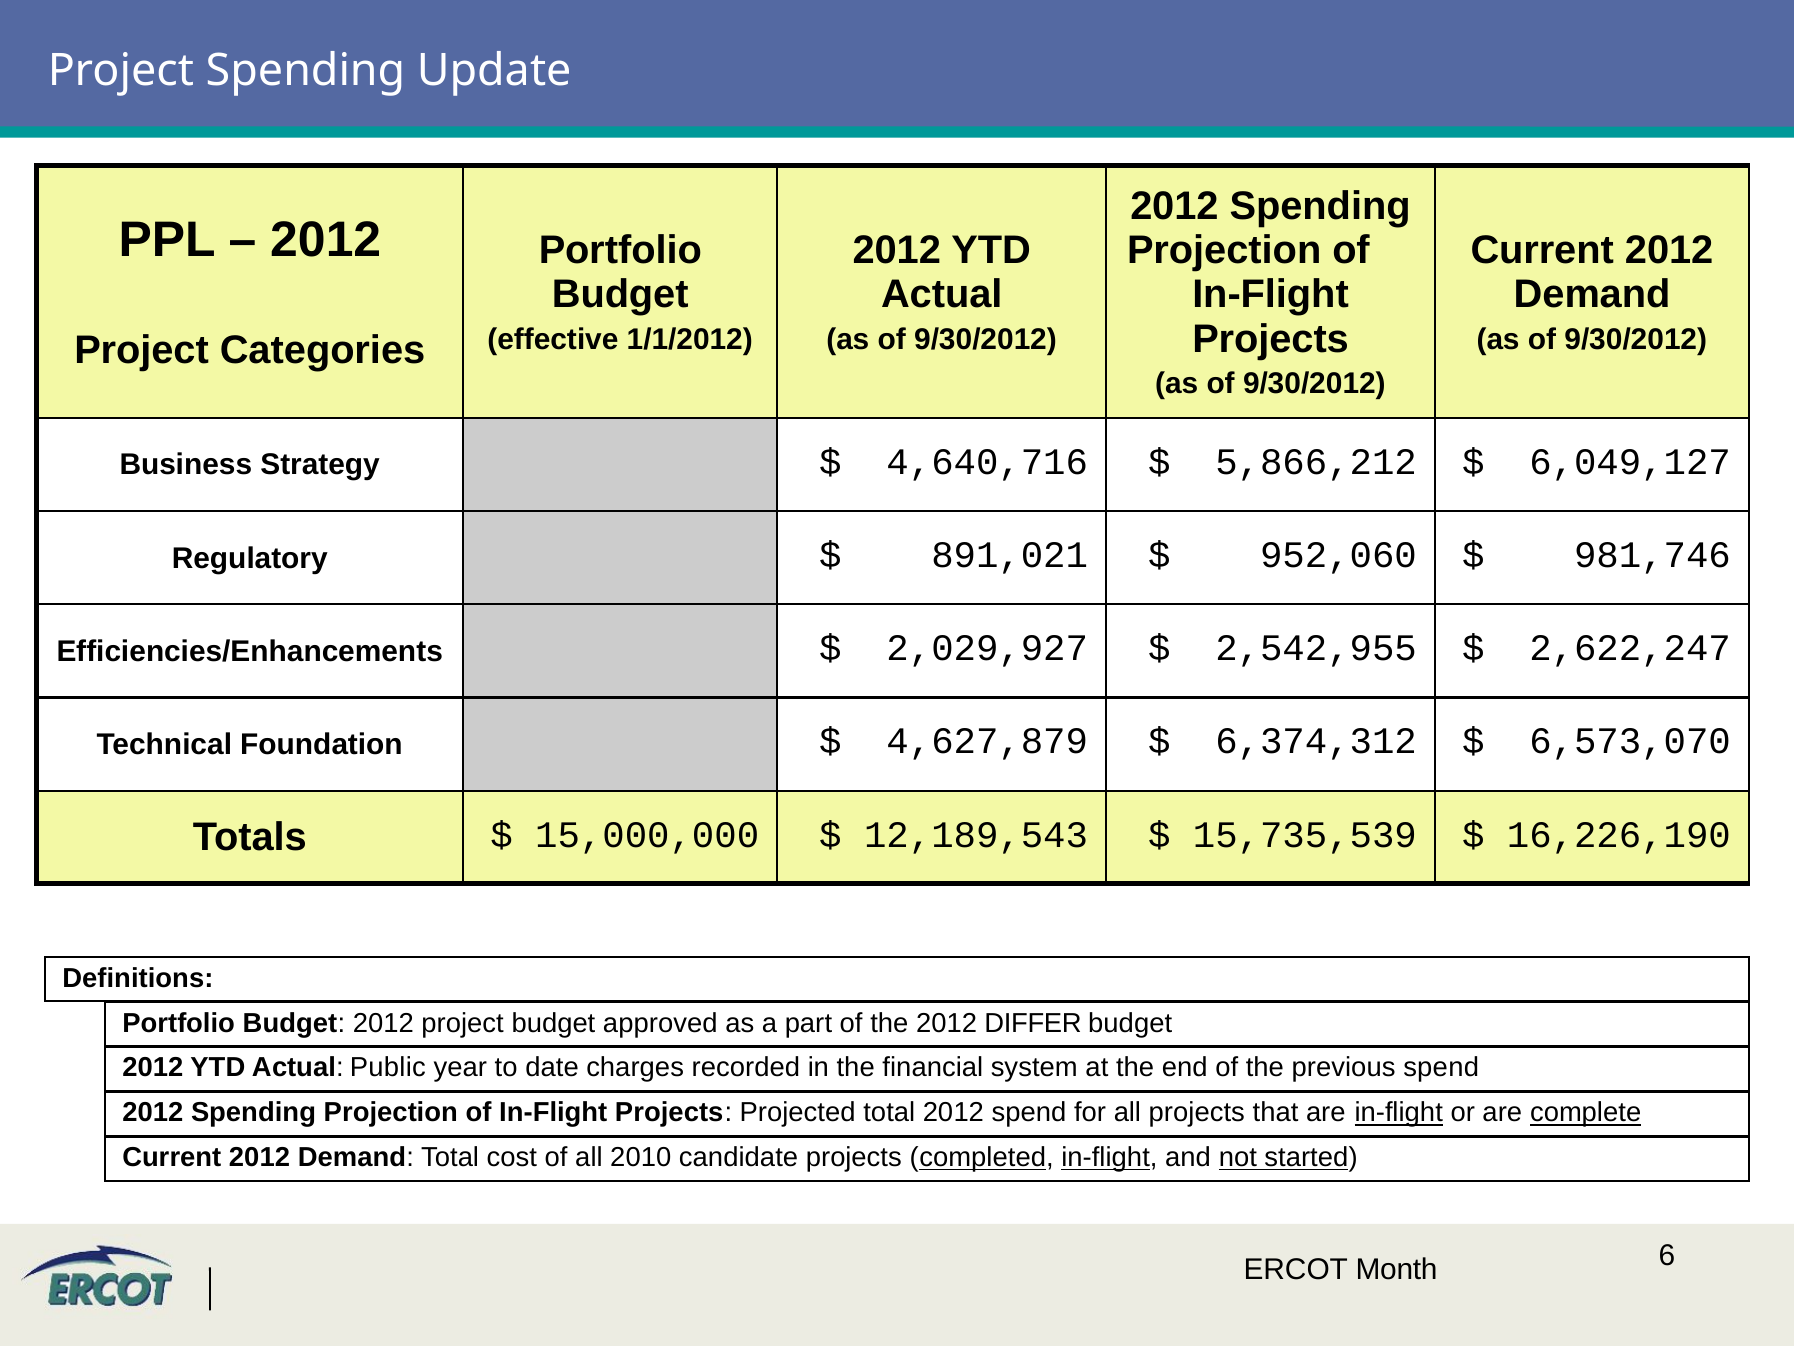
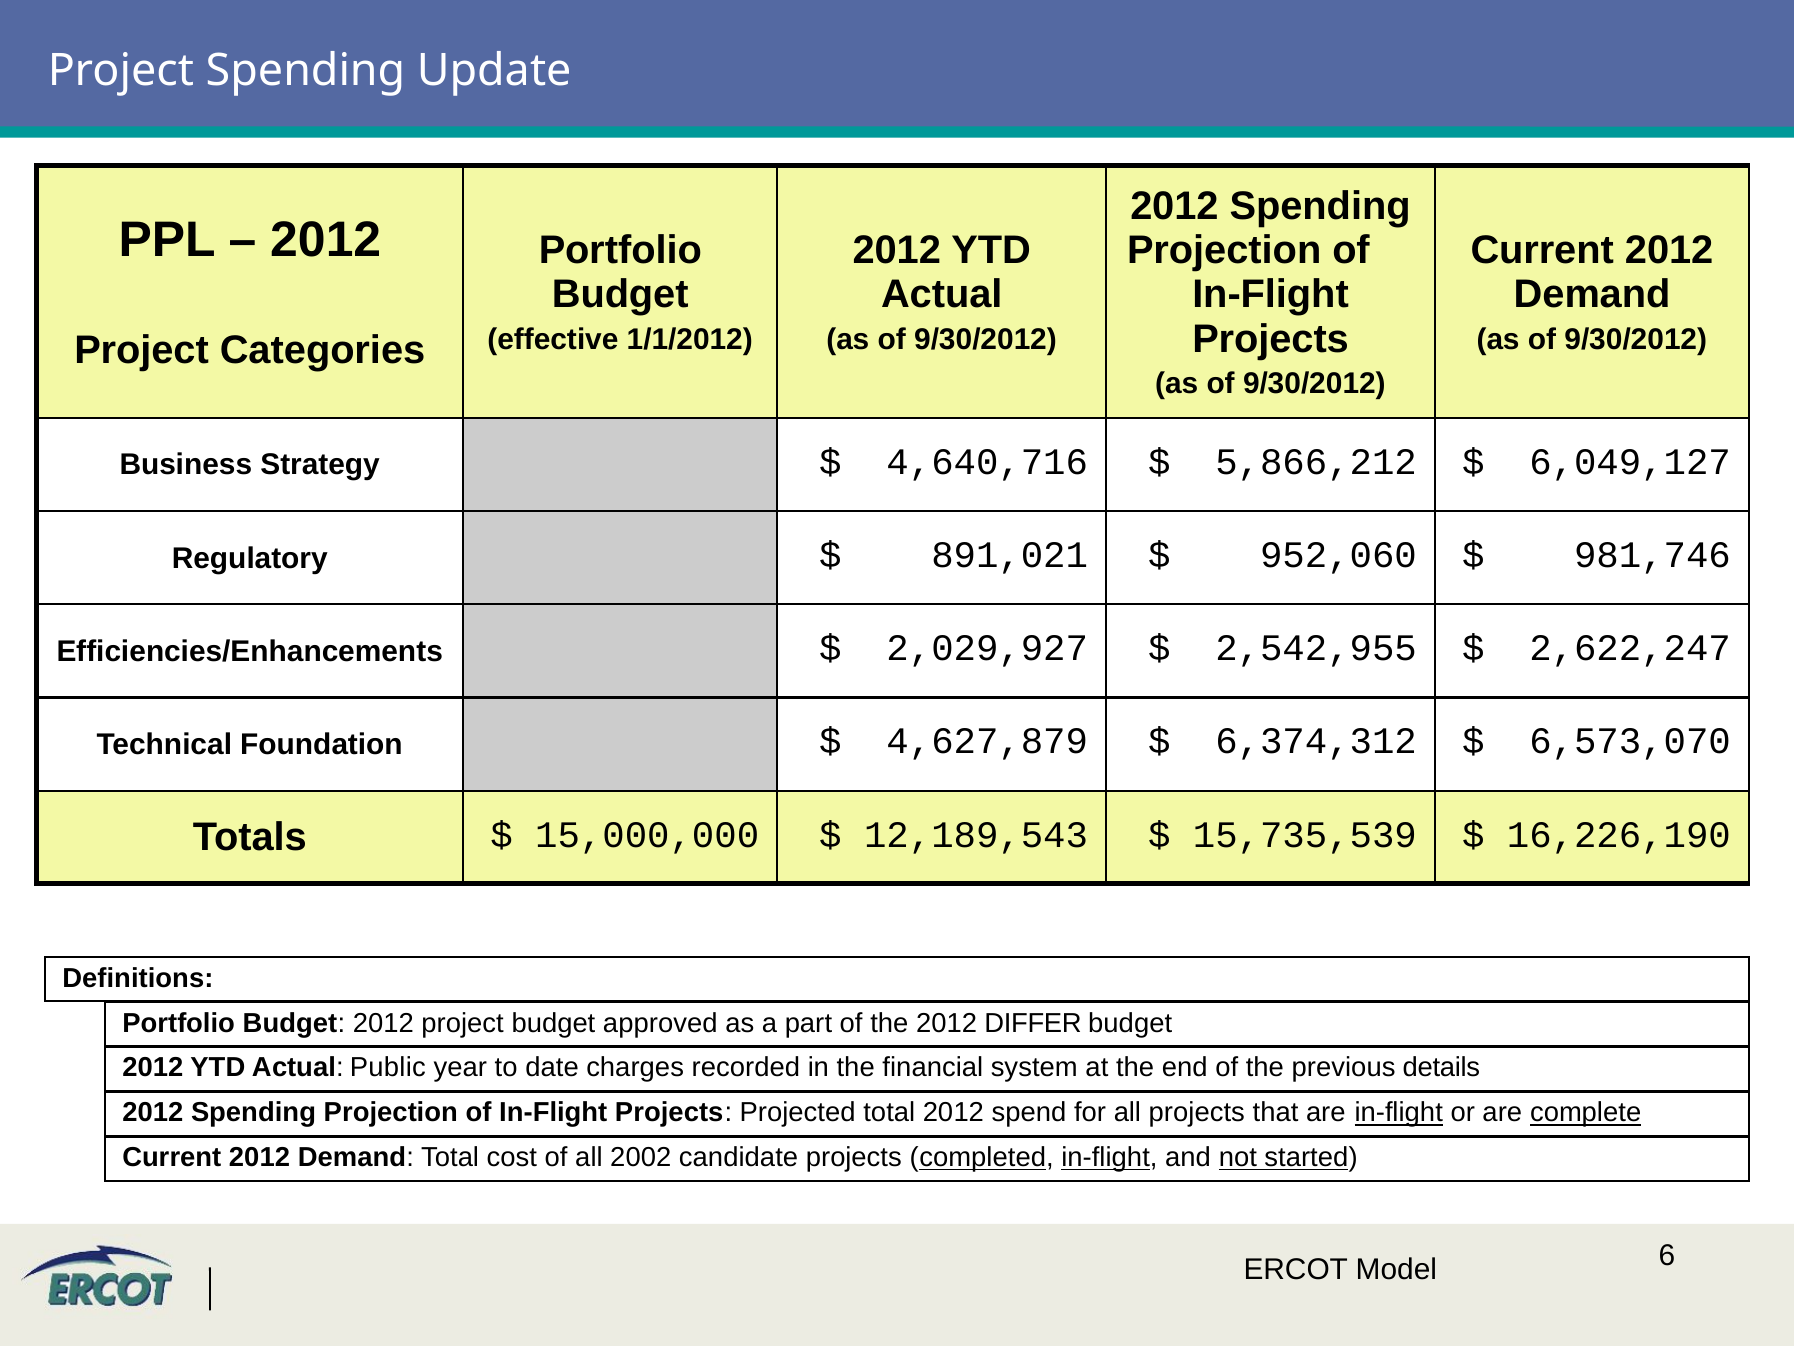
previous spend: spend -> details (1441, 1067)
2010: 2010 -> 2002 (641, 1157)
Month: Month -> Model (1396, 1270)
